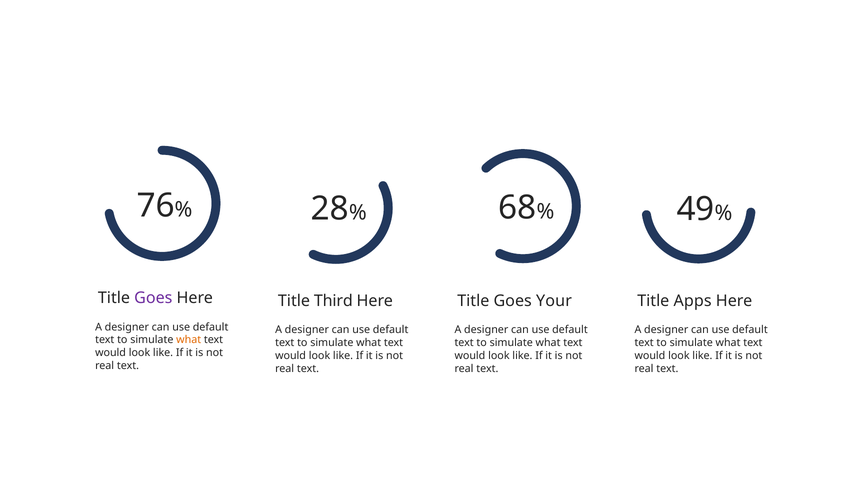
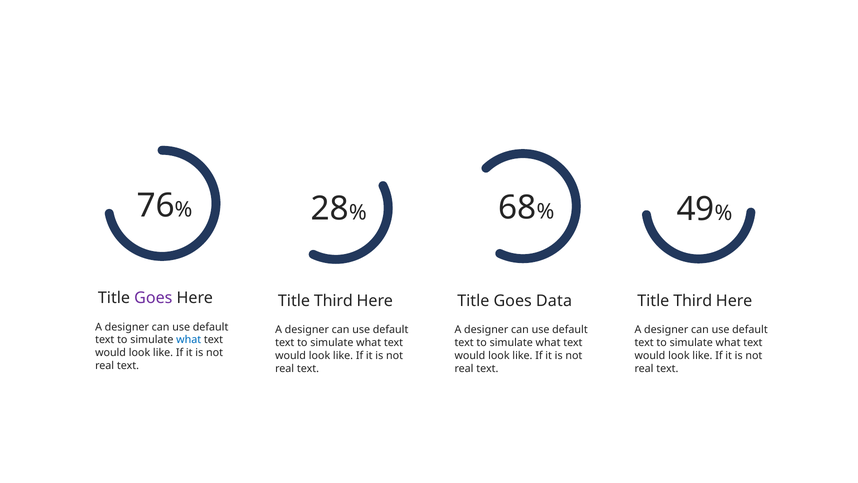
Your: Your -> Data (554, 300)
Apps: Apps -> Third (693, 300)
what colour: orange -> blue (189, 340)
